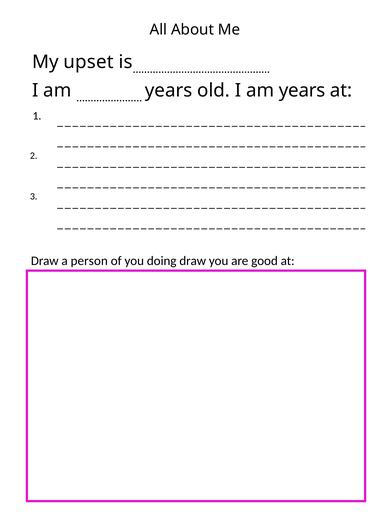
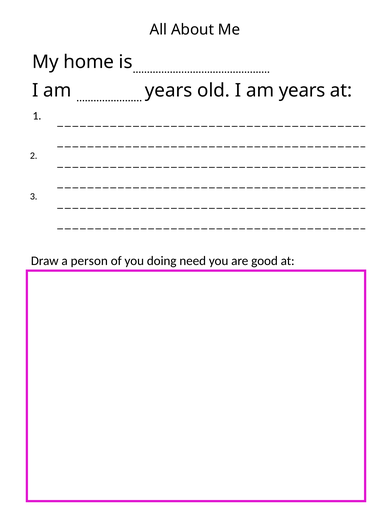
upset: upset -> home (89, 62)
doing draw: draw -> need (193, 261)
